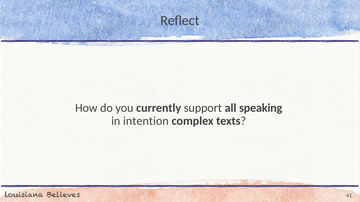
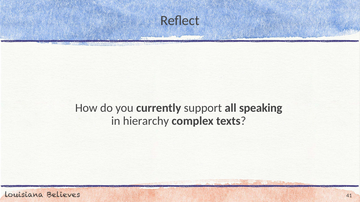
intention: intention -> hierarchy (146, 121)
